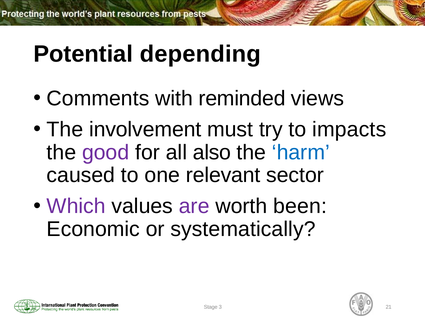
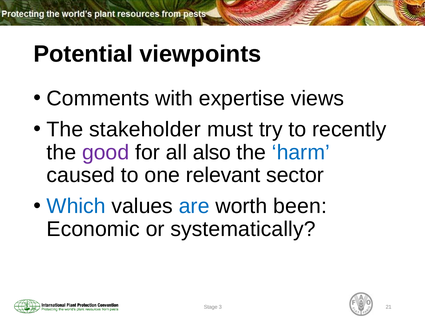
depending: depending -> viewpoints (200, 54)
reminded: reminded -> expertise (242, 98)
involvement: involvement -> stakeholder (145, 129)
impacts: impacts -> recently (349, 129)
Which colour: purple -> blue (76, 206)
are colour: purple -> blue (194, 206)
